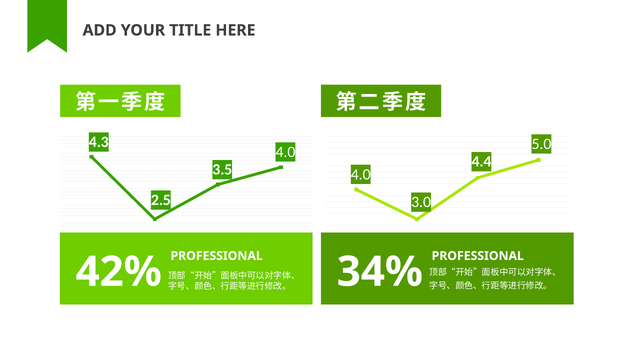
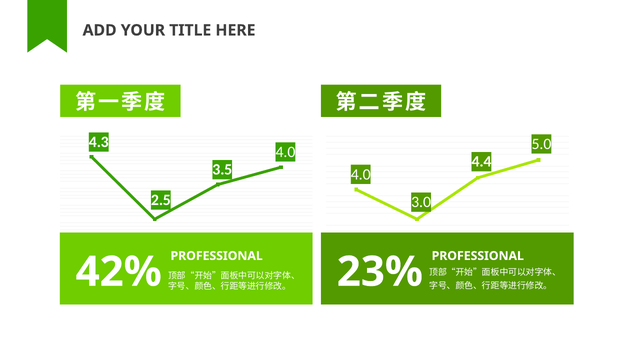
34%: 34% -> 23% (380, 272)
